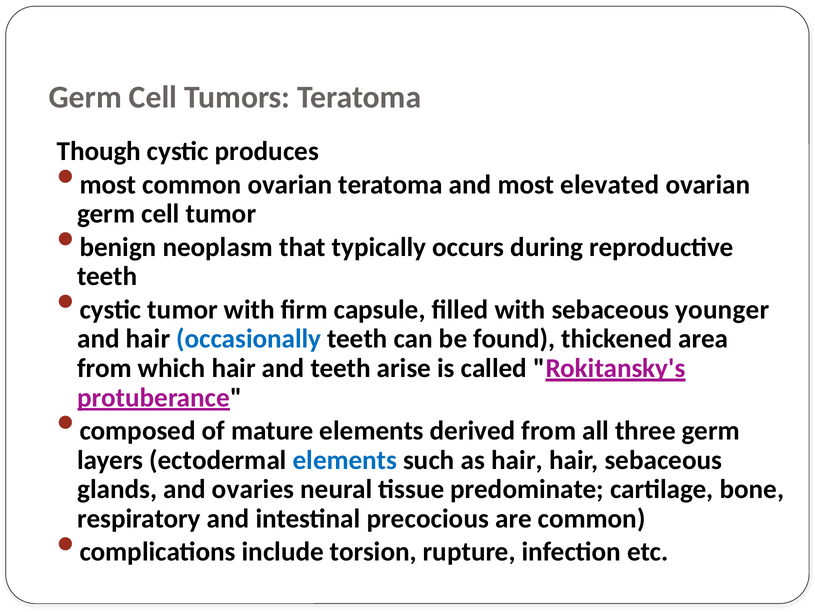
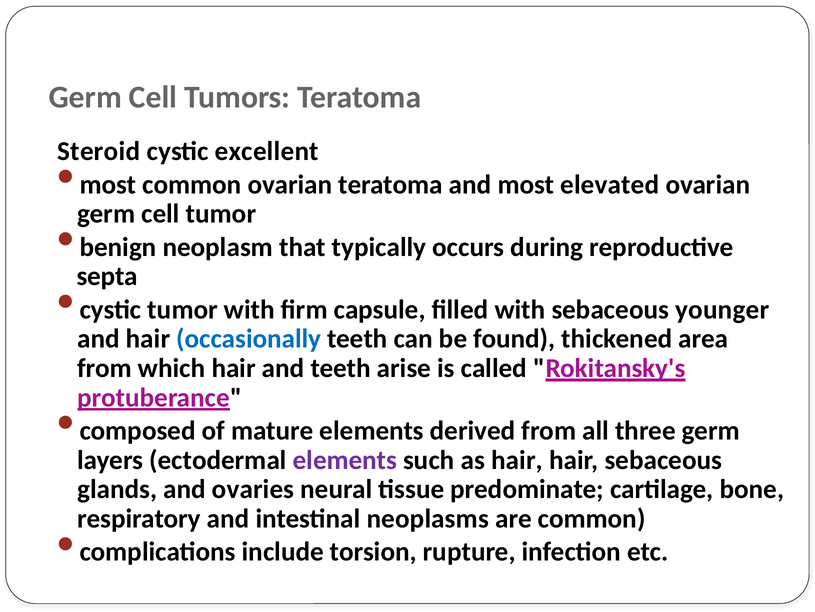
Though: Though -> Steroid (99, 151)
produces: produces -> excellent (267, 151)
teeth: teeth -> septa (107, 276)
elements colour: blue -> purple (345, 460)
precocious: precocious -> neoplasms (428, 518)
